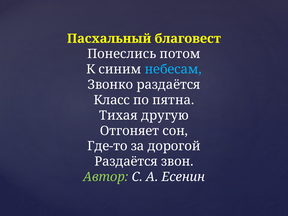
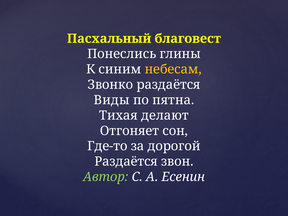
потом: потом -> глины (180, 54)
небесам colour: light blue -> yellow (173, 69)
Класс: Класс -> Виды (112, 100)
другую: другую -> делают (165, 115)
